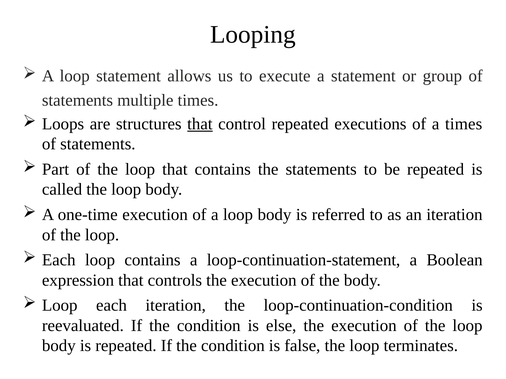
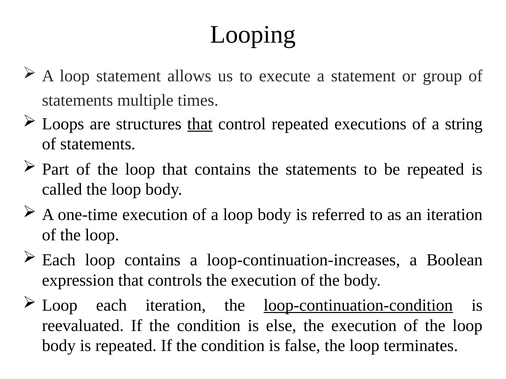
a times: times -> string (464, 124)
loop-continuation-statement: loop-continuation-statement -> loop-continuation-increases (304, 260)
loop-continuation-condition underline: none -> present (358, 306)
